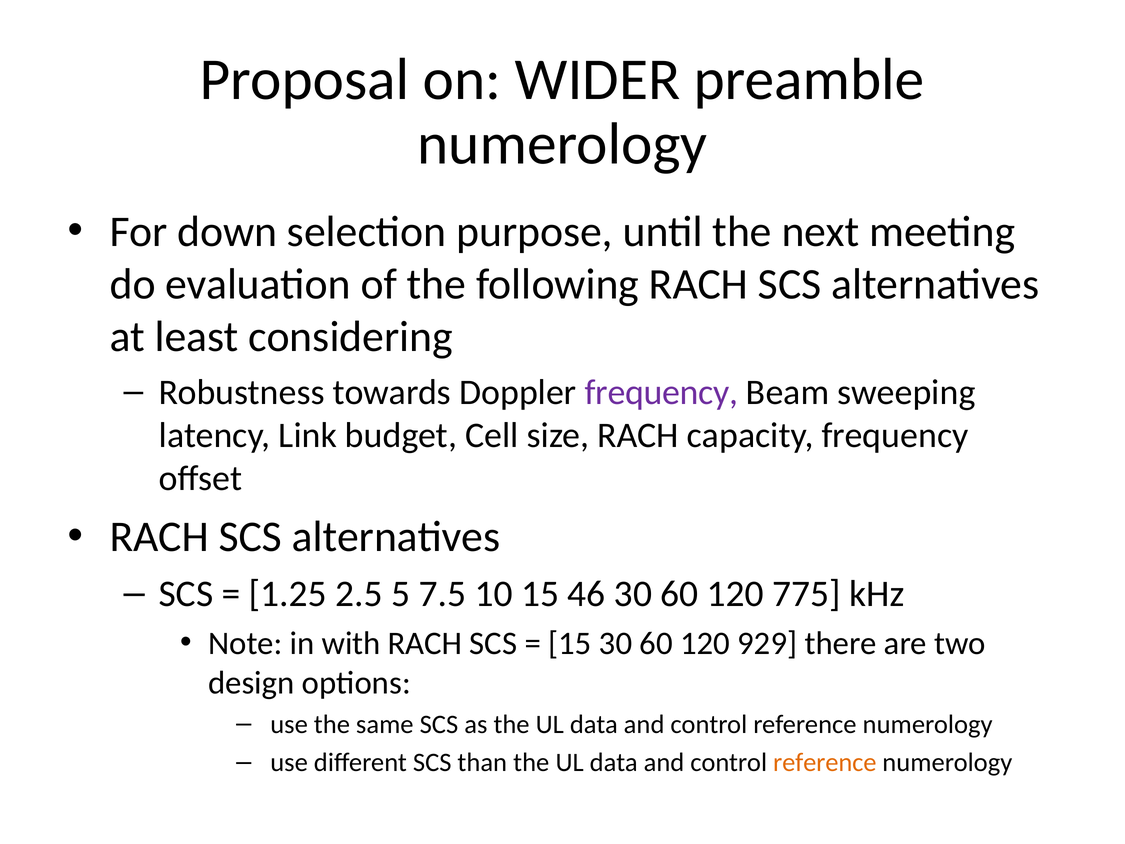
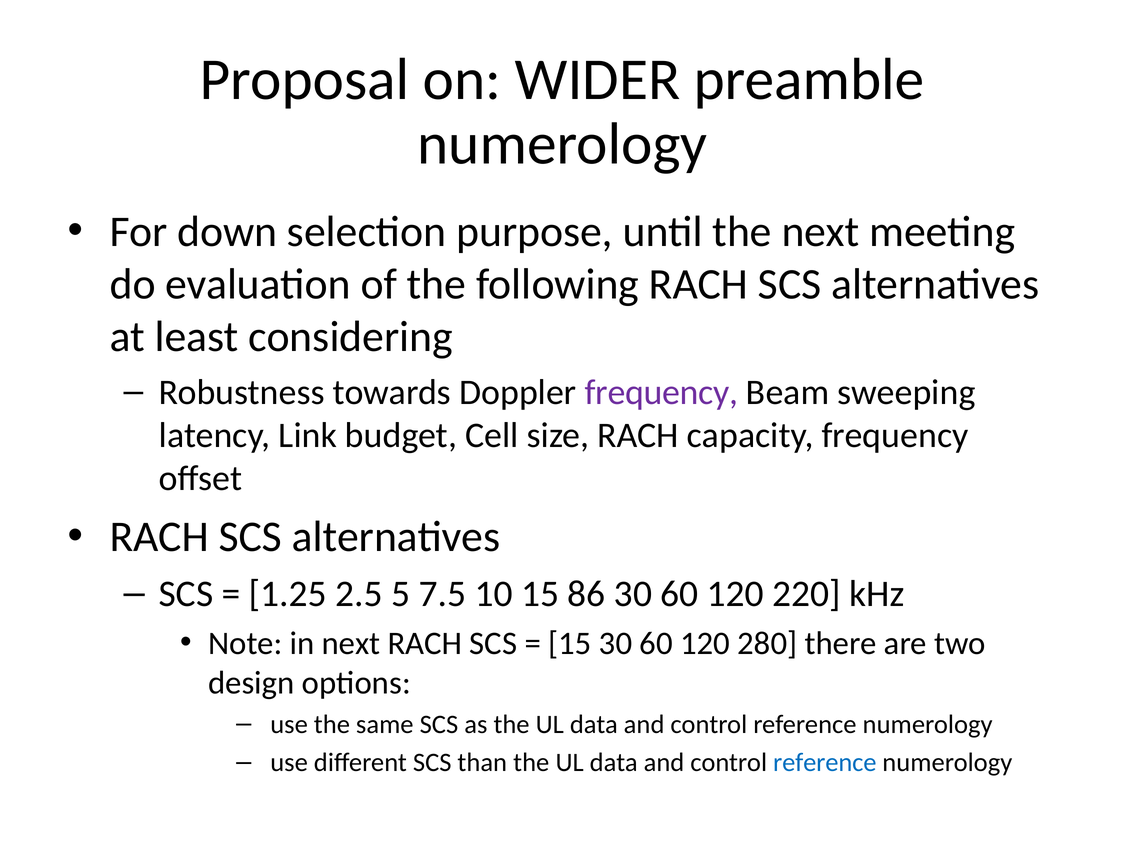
46: 46 -> 86 (586, 594)
775: 775 -> 220 (807, 594)
in with: with -> next (351, 643)
929: 929 -> 280 (767, 643)
reference colour: orange -> blue (825, 762)
